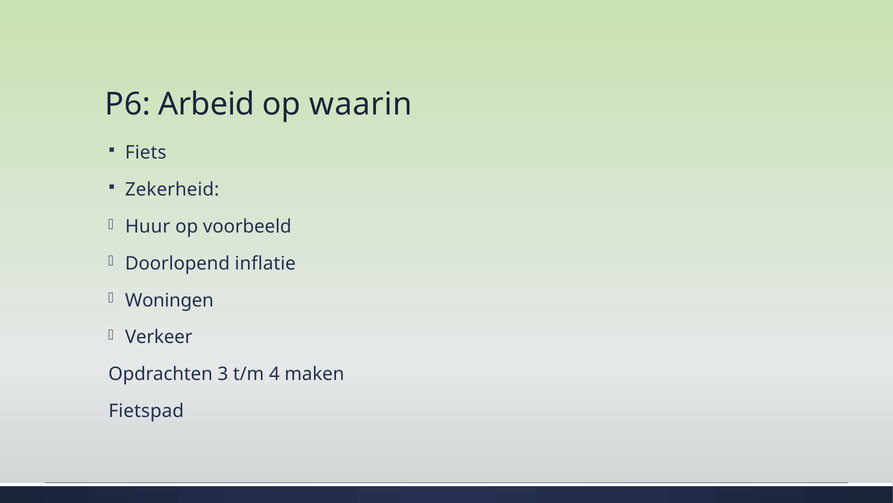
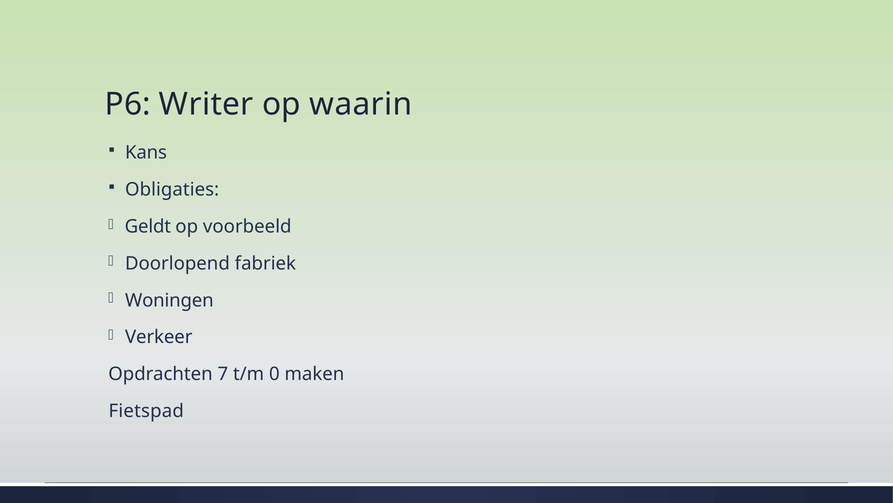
Arbeid: Arbeid -> Writer (206, 104)
Fiets: Fiets -> Kans (146, 153)
Zekerheid: Zekerheid -> Obligaties (172, 189)
Huur: Huur -> Geldt (148, 226)
inflatie: inflatie -> fabriek (265, 263)
3: 3 -> 7 (223, 374)
4: 4 -> 0 (274, 374)
